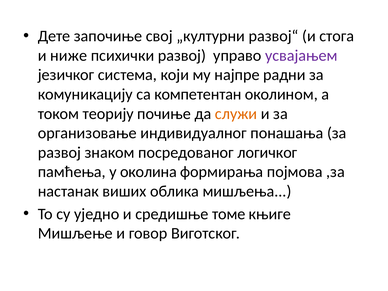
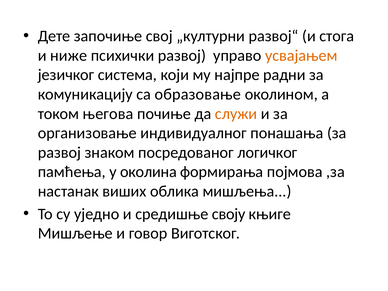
усвајањем colour: purple -> orange (301, 55)
компетентан: компетентан -> образовање (198, 94)
теорију: теорију -> његова (108, 114)
томе: томе -> своју (229, 214)
